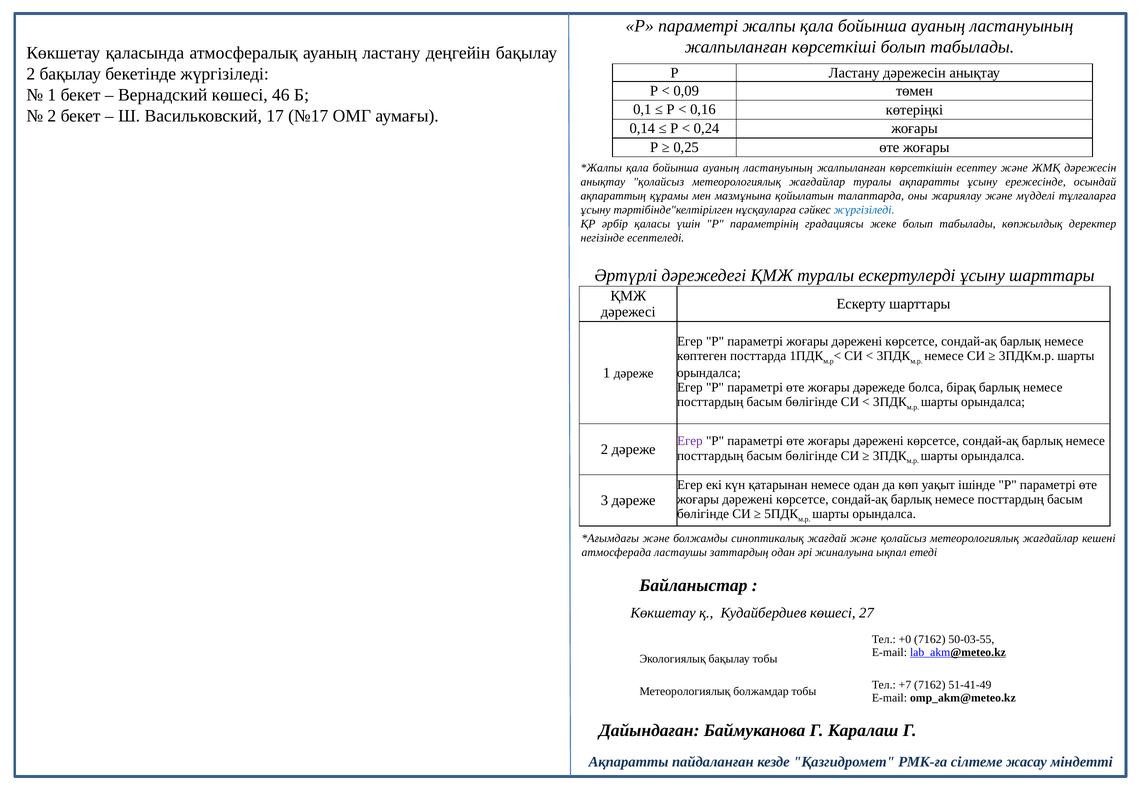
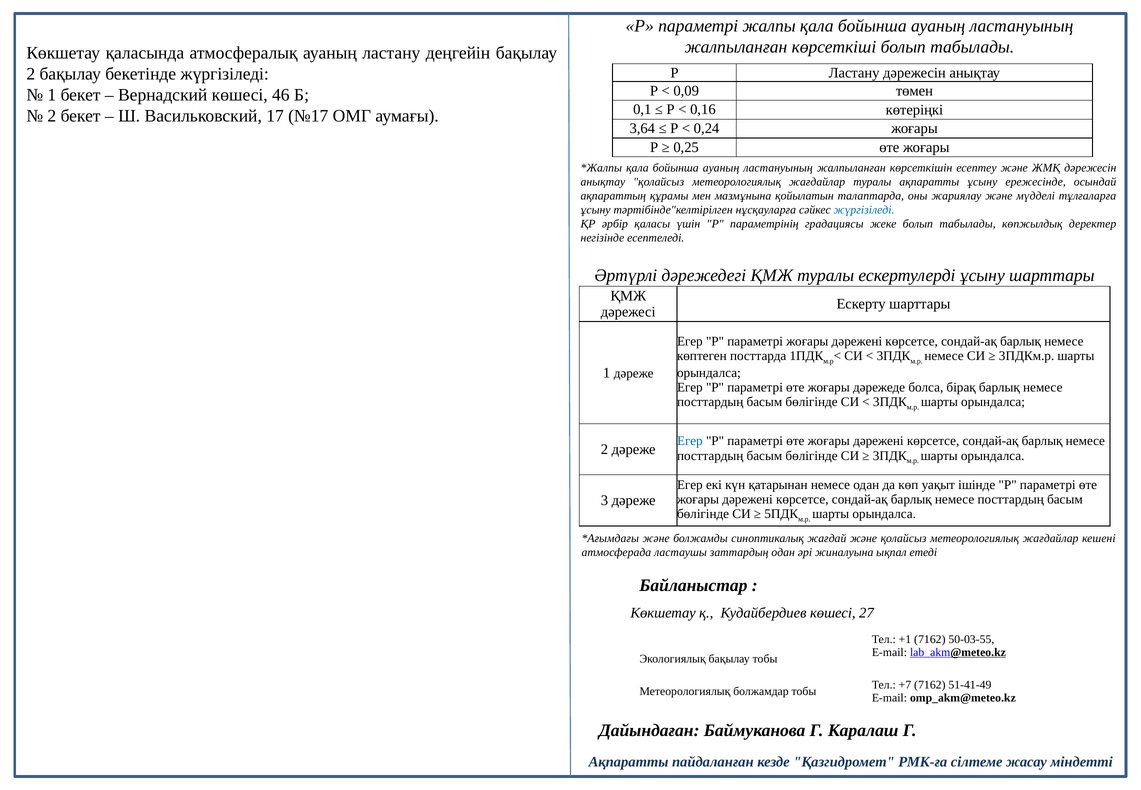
0,14: 0,14 -> 3,64 (642, 128)
Егер colour: purple -> blue (690, 441)
+0: +0 -> +1 (905, 639)
